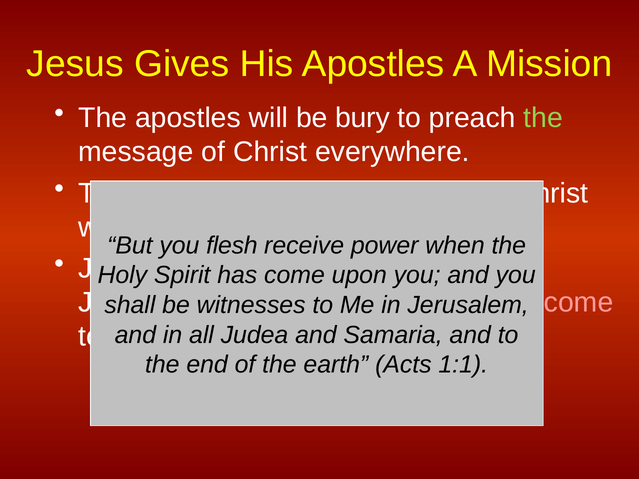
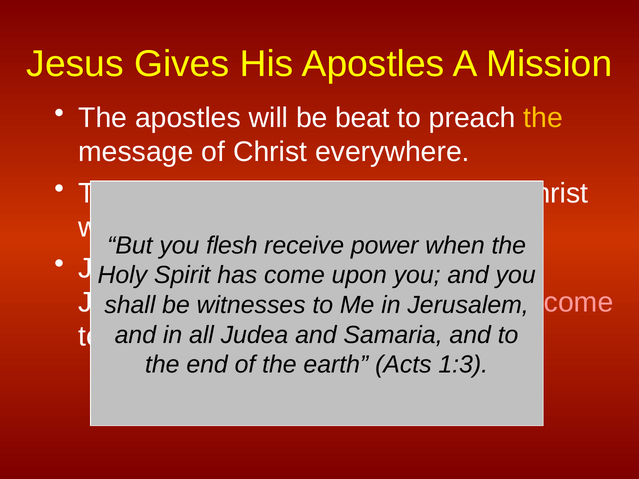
bury: bury -> beat (363, 118)
the colour: light green -> yellow (543, 118)
1:1: 1:1 -> 1:3 (463, 365)
